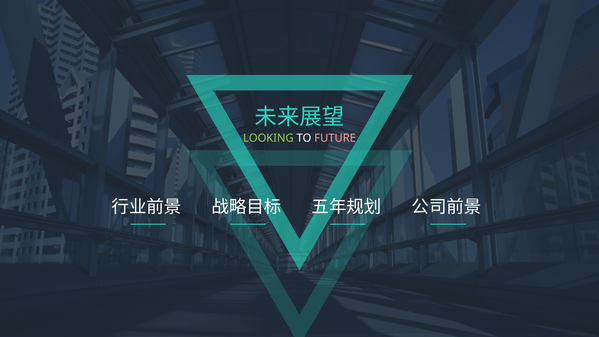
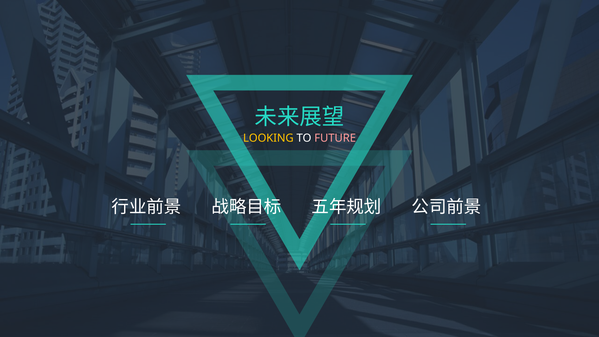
LOOKING colour: light green -> yellow (268, 138)
